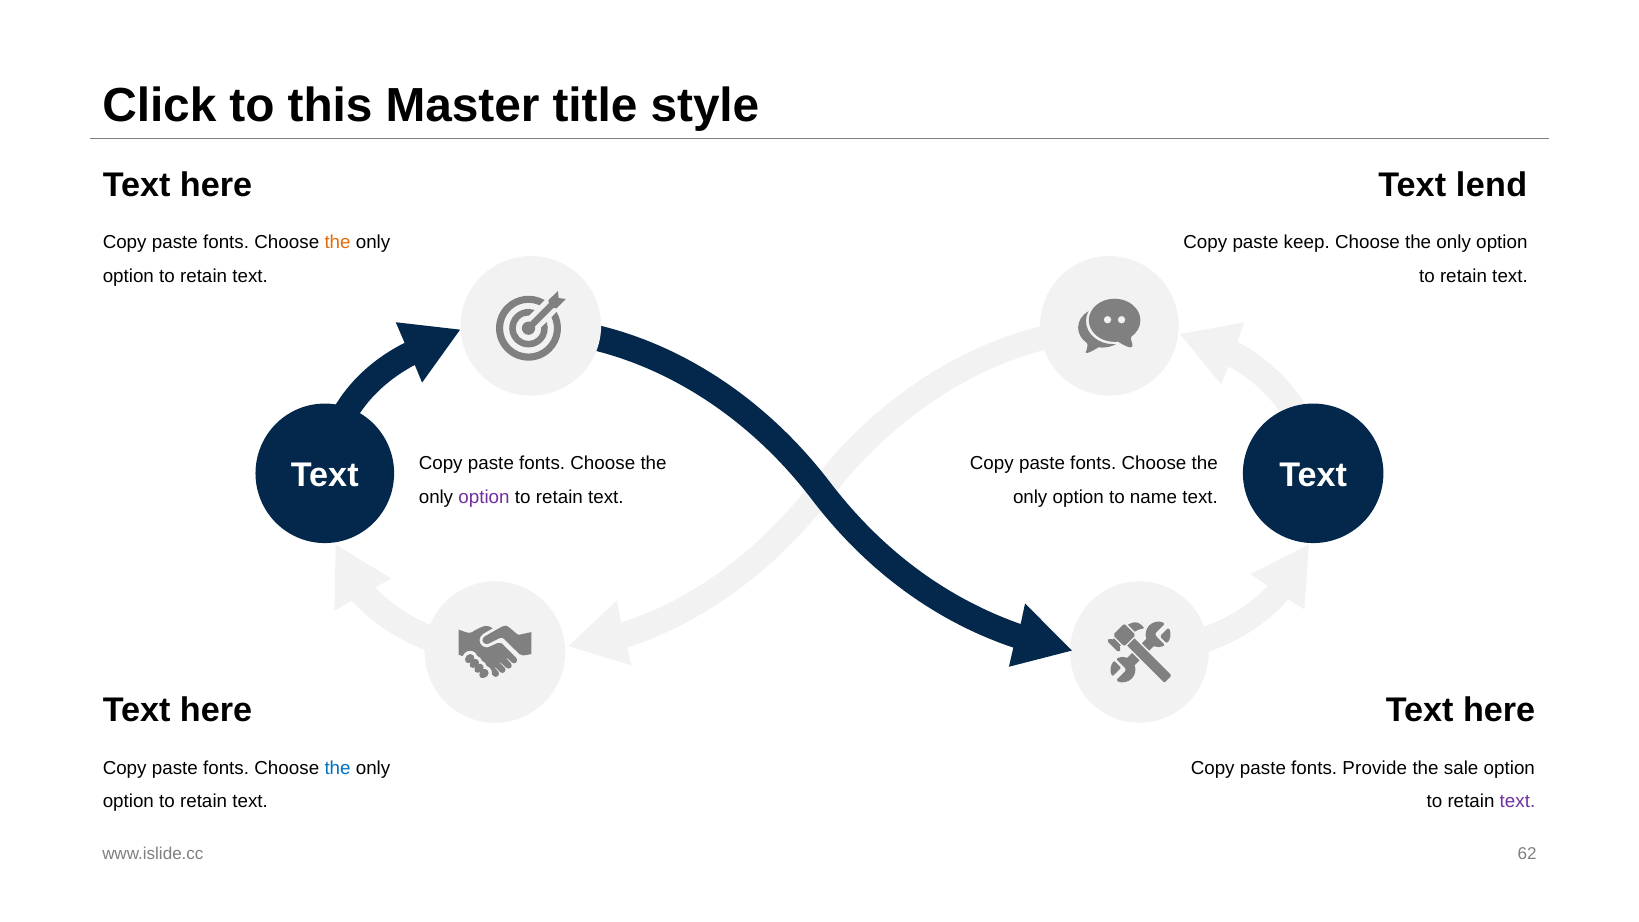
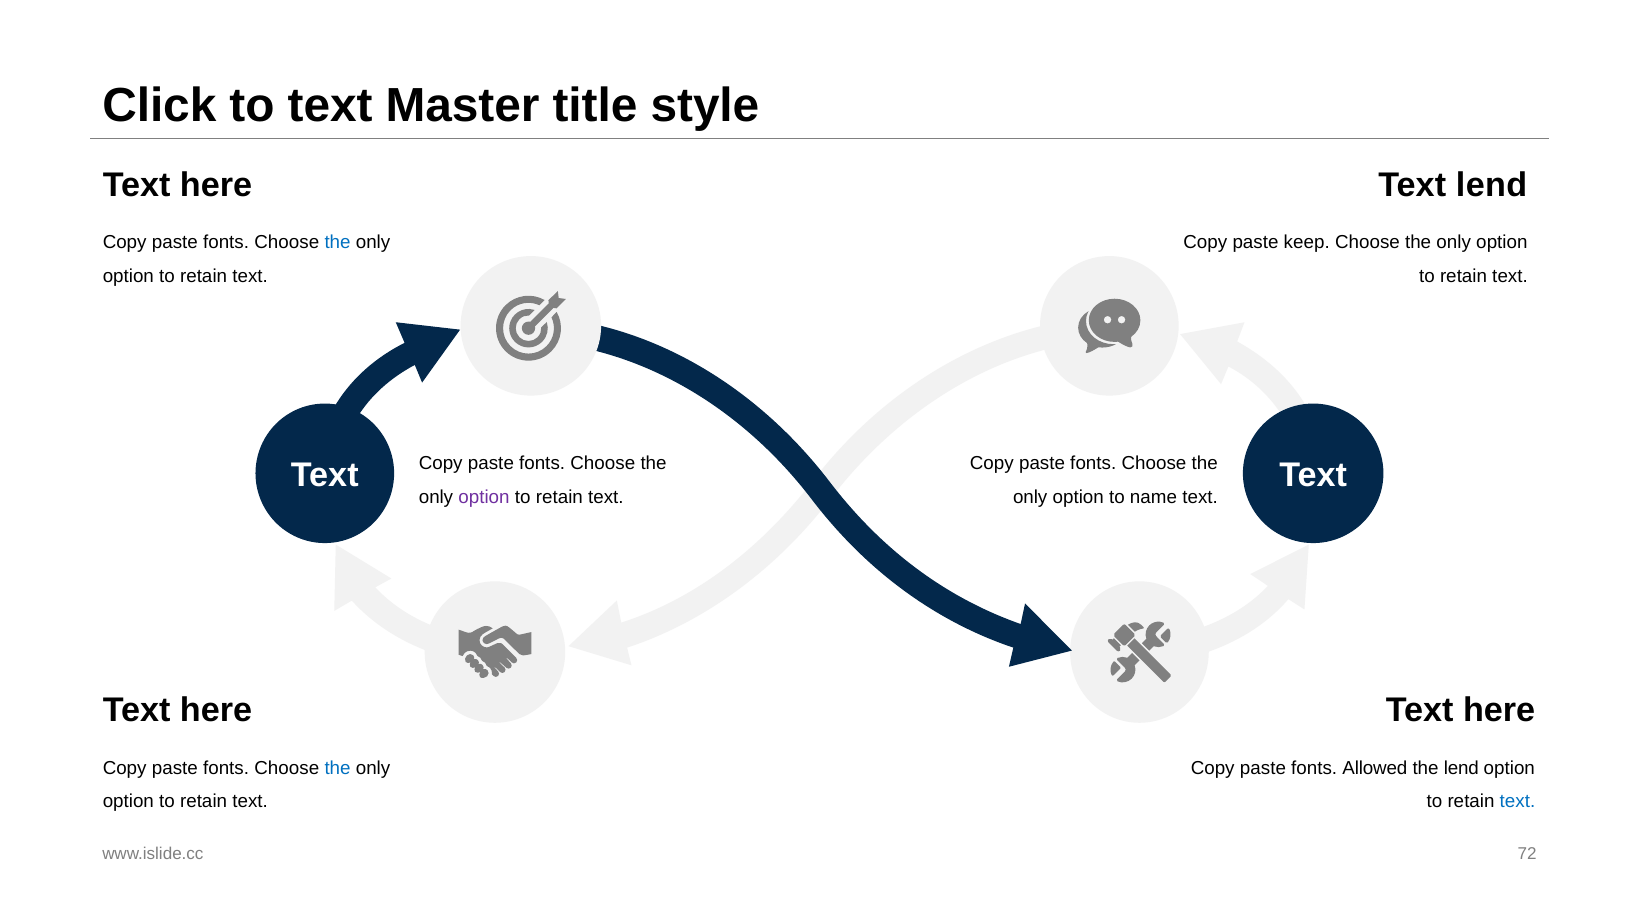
to this: this -> text (330, 106)
the colour: orange -> blue (338, 242)
Provide: Provide -> Allowed (1375, 768)
the sale: sale -> lend (1461, 768)
text colour: purple -> blue (1517, 802)
62: 62 -> 72 (1527, 854)
